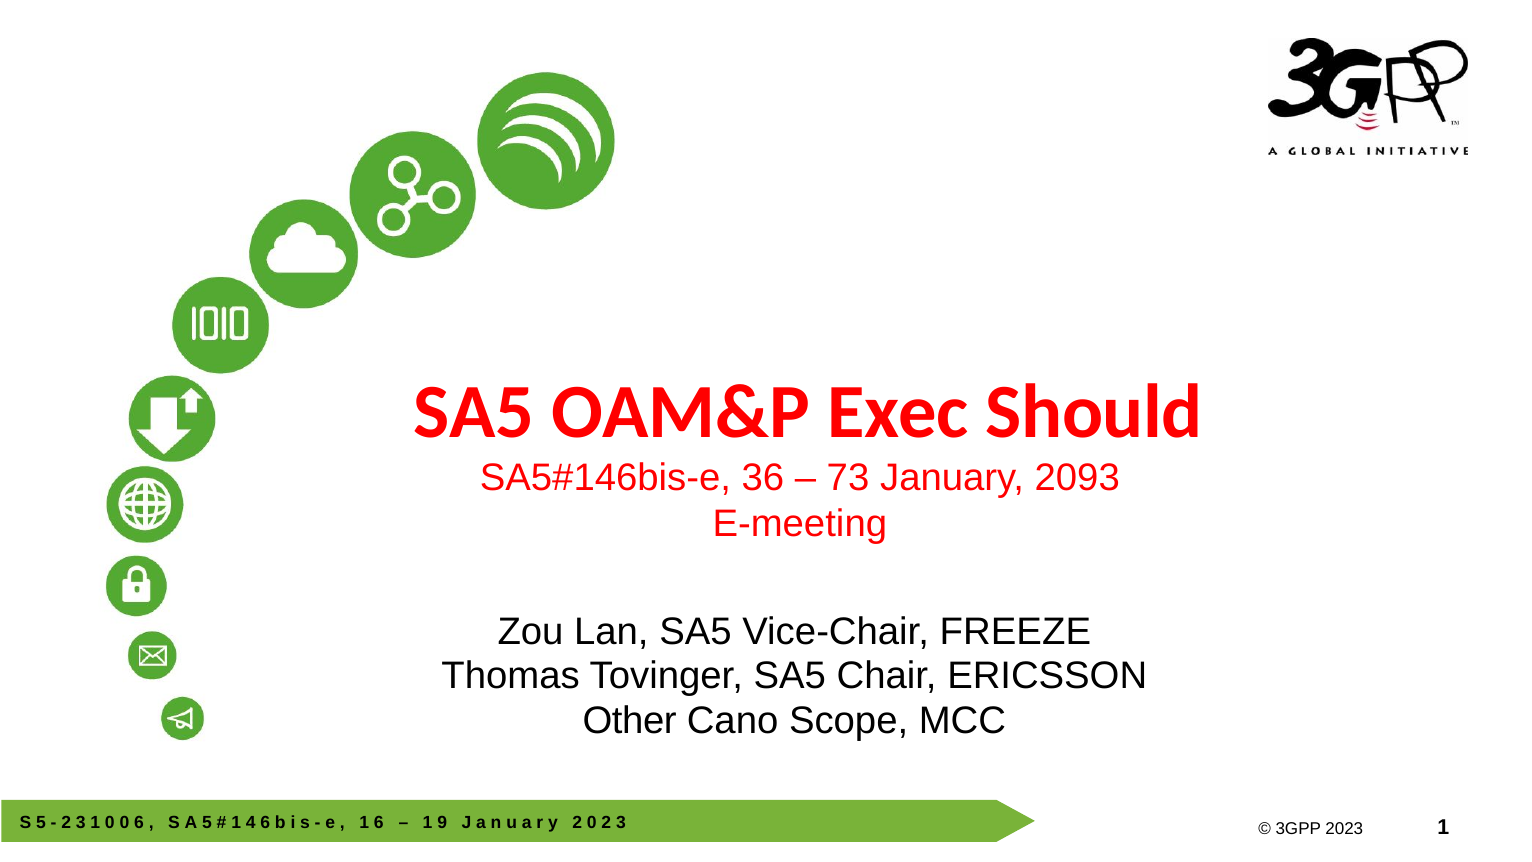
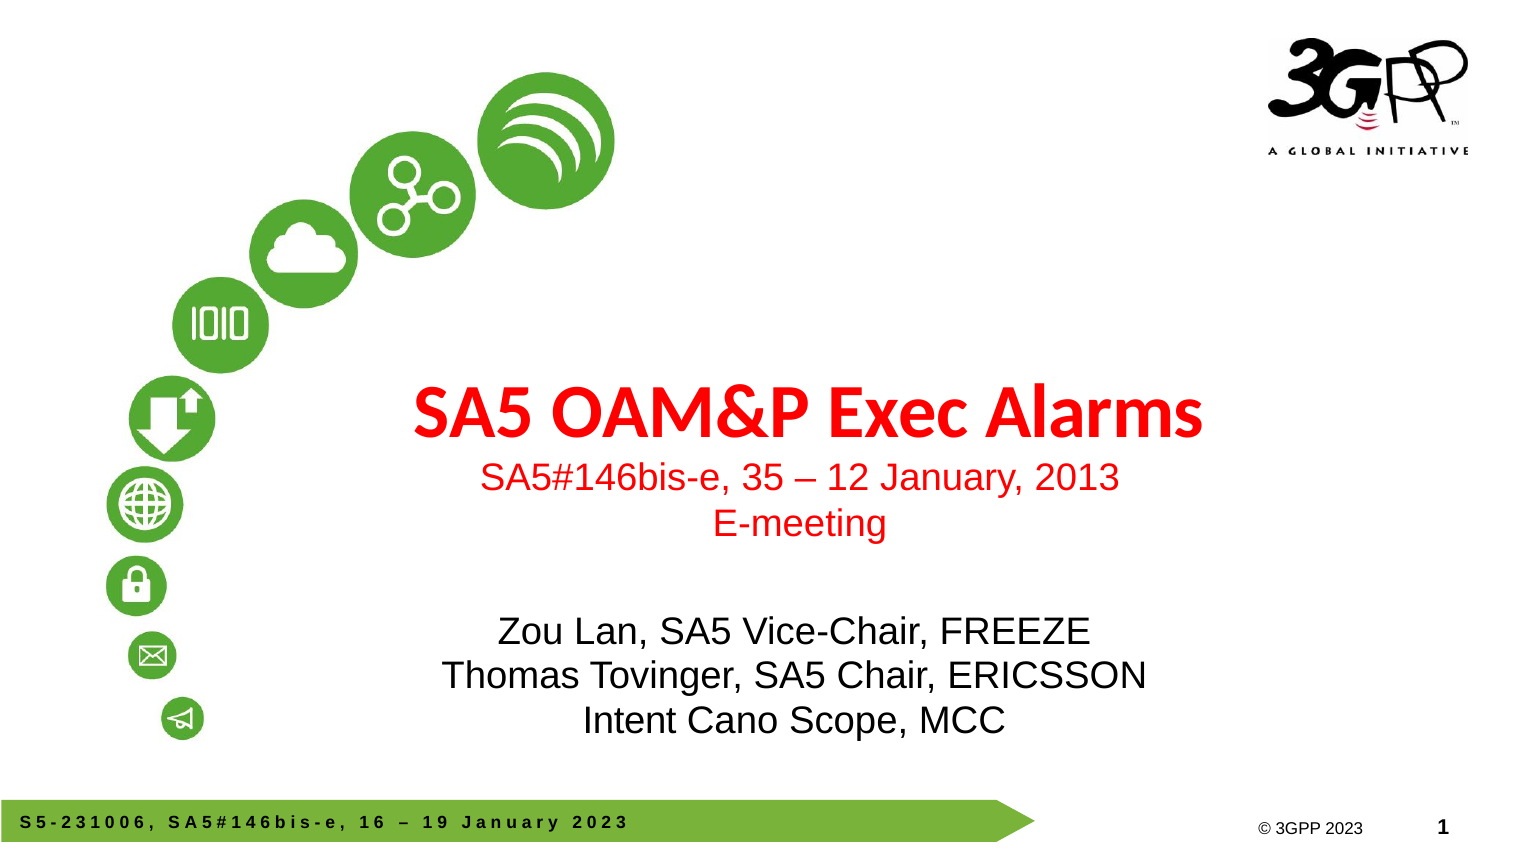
Should: Should -> Alarms (1095, 412)
36: 36 -> 35 (763, 478)
73: 73 -> 12 (848, 478)
2093: 2093 -> 2013 (1077, 478)
Other: Other -> Intent (630, 720)
